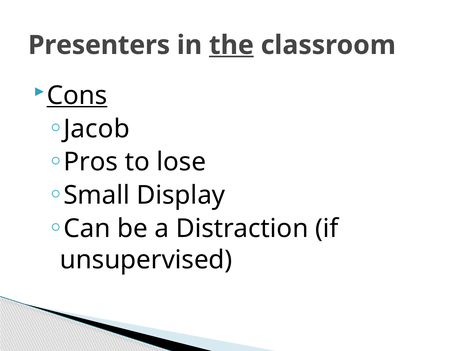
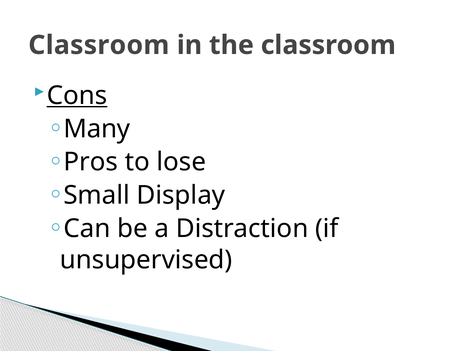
Presenters: Presenters -> Classroom (99, 45)
the underline: present -> none (231, 45)
Jacob: Jacob -> Many (97, 129)
